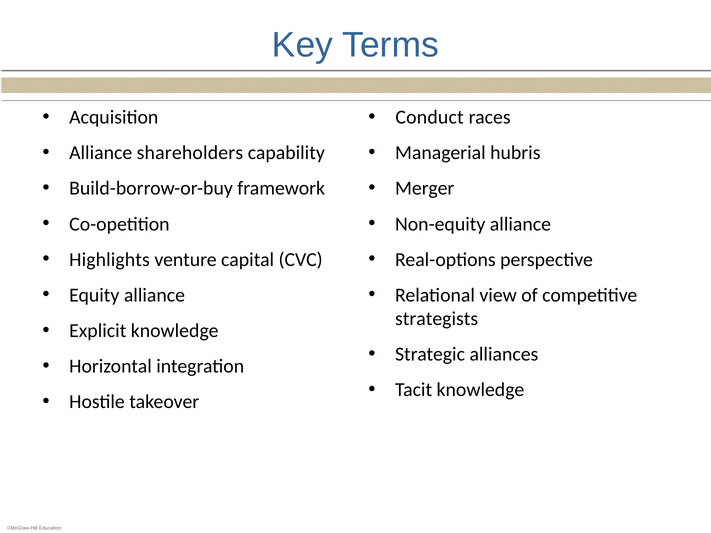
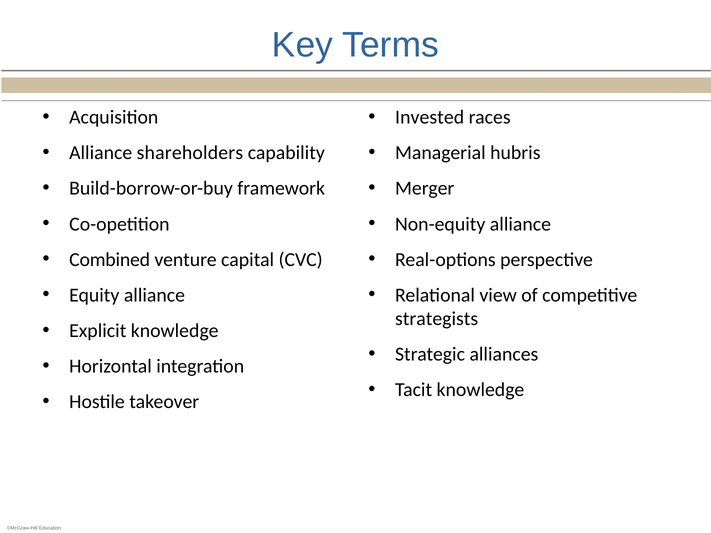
Conduct: Conduct -> Invested (430, 117)
Highlights: Highlights -> Combined (110, 260)
